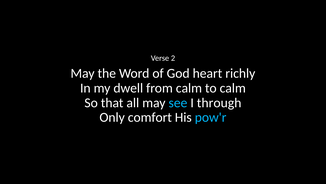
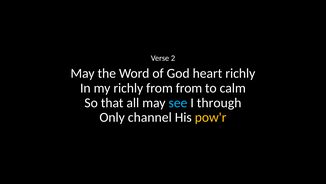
my dwell: dwell -> richly (128, 88)
from calm: calm -> from (189, 88)
comfort: comfort -> channel (150, 117)
pow'r colour: light blue -> yellow (211, 117)
